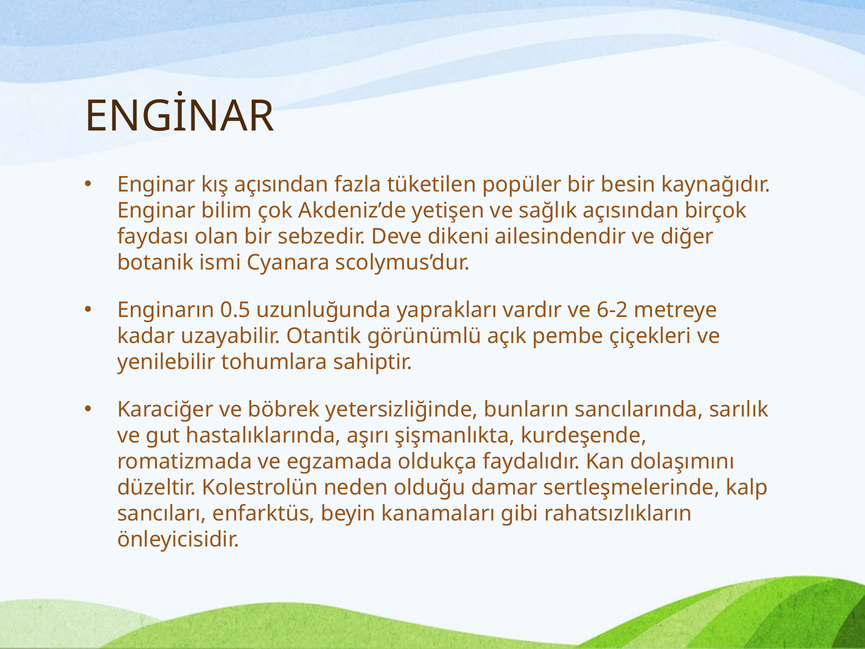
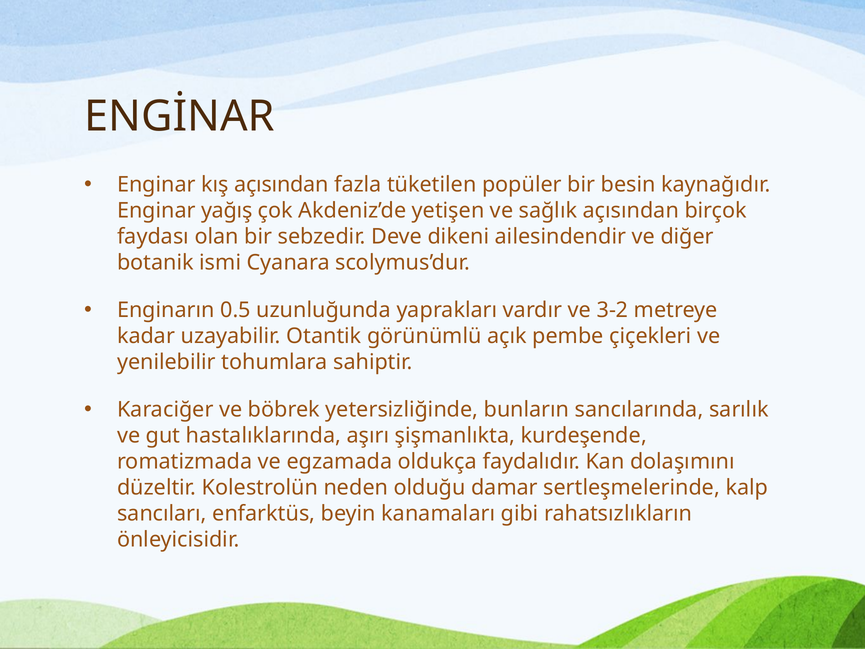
bilim: bilim -> yağış (227, 211)
6-2: 6-2 -> 3-2 (612, 310)
